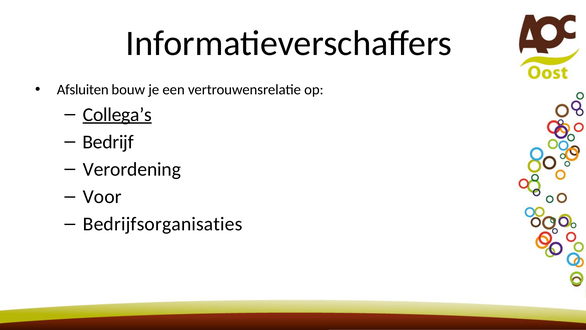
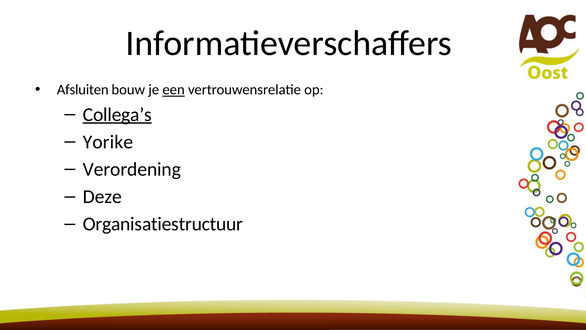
een underline: none -> present (174, 90)
Bedrijf: Bedrijf -> Yorike (108, 142)
Voor: Voor -> Deze (102, 196)
Bedrijfsorganisaties: Bedrijfsorganisaties -> Organisatiestructuur (163, 224)
